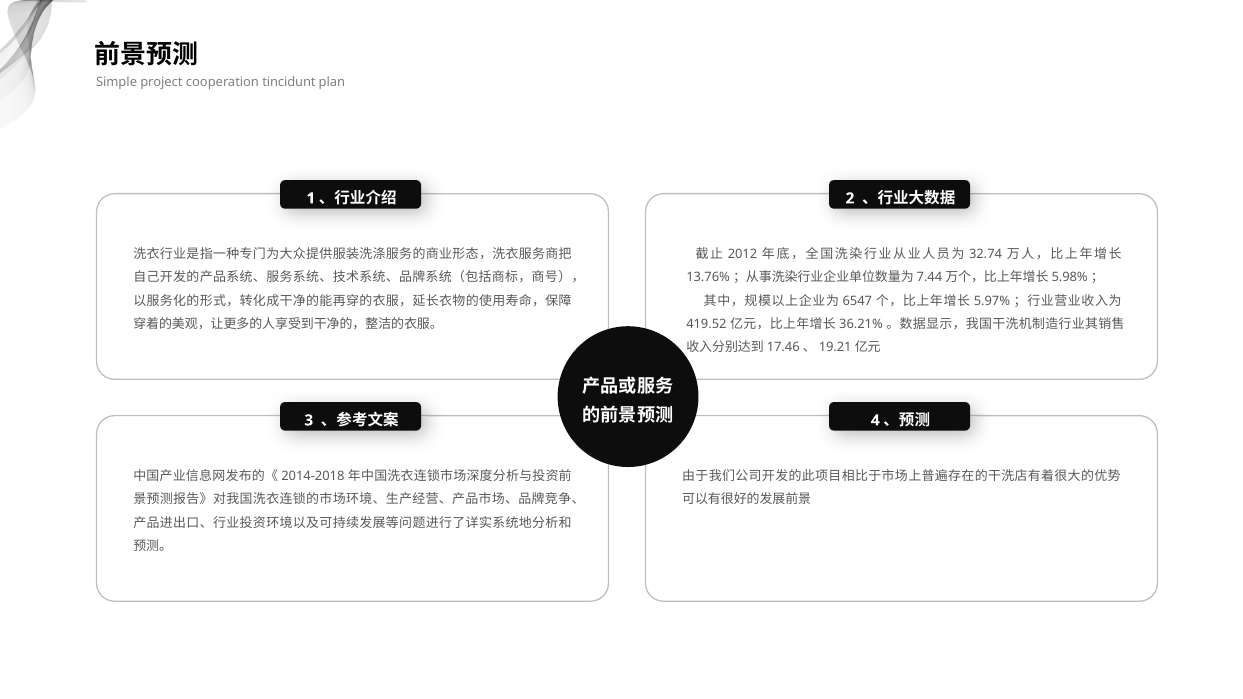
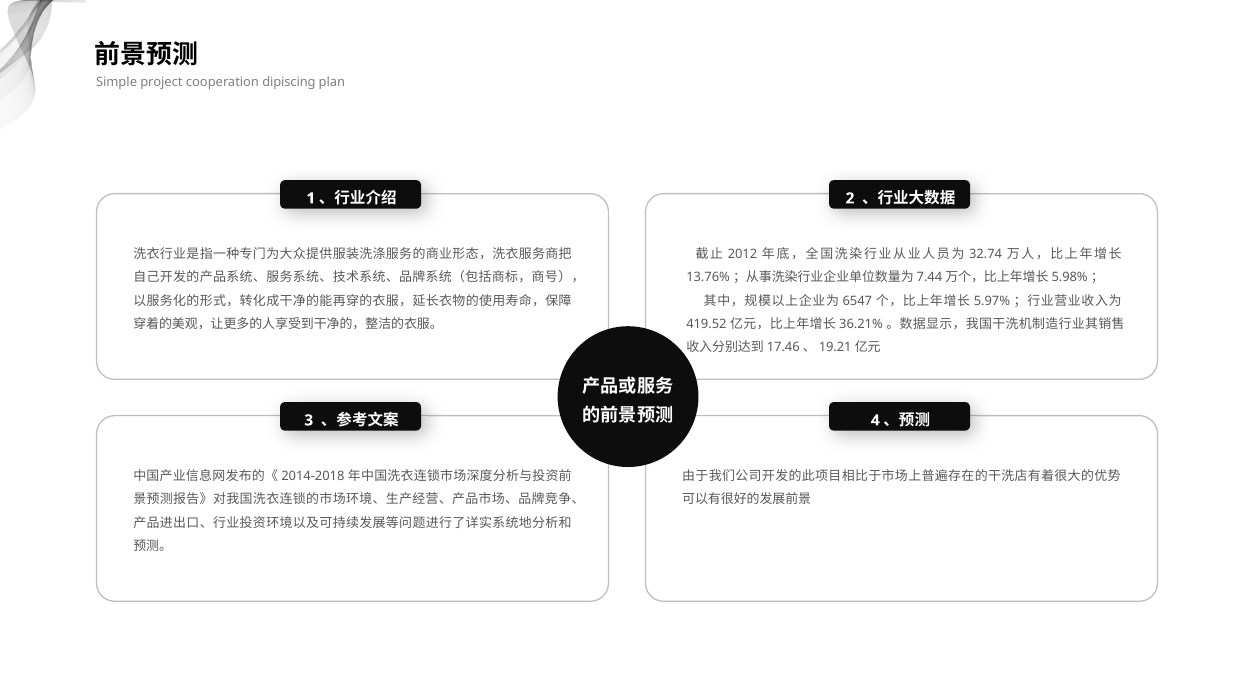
tincidunt: tincidunt -> dipiscing (289, 82)
